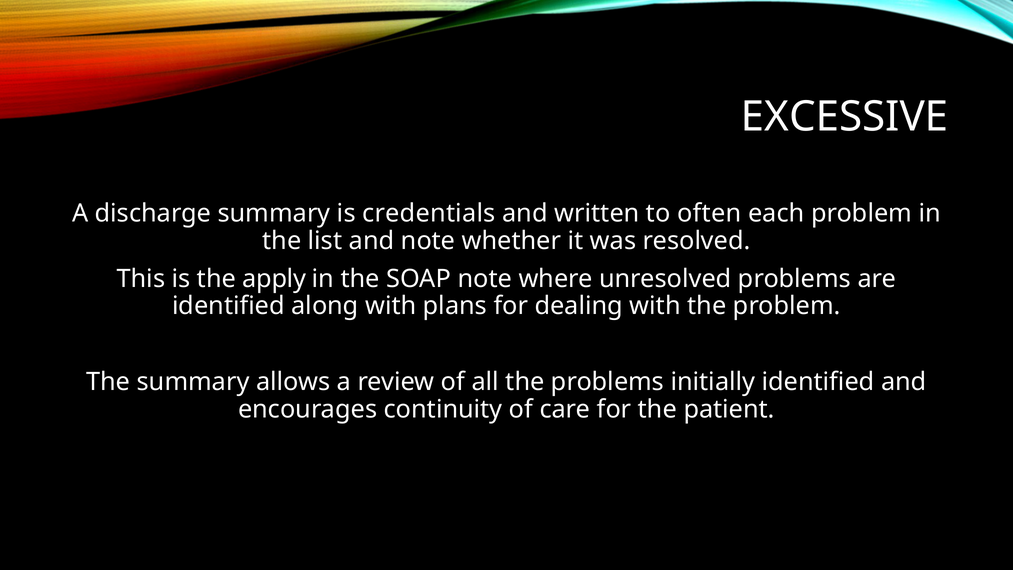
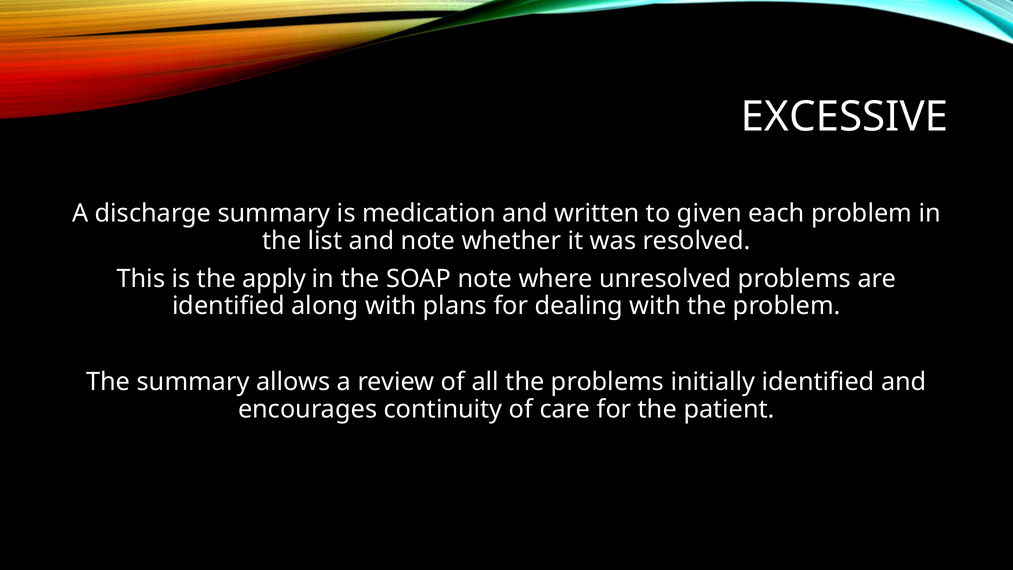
credentials: credentials -> medication (429, 213)
often: often -> given (709, 213)
